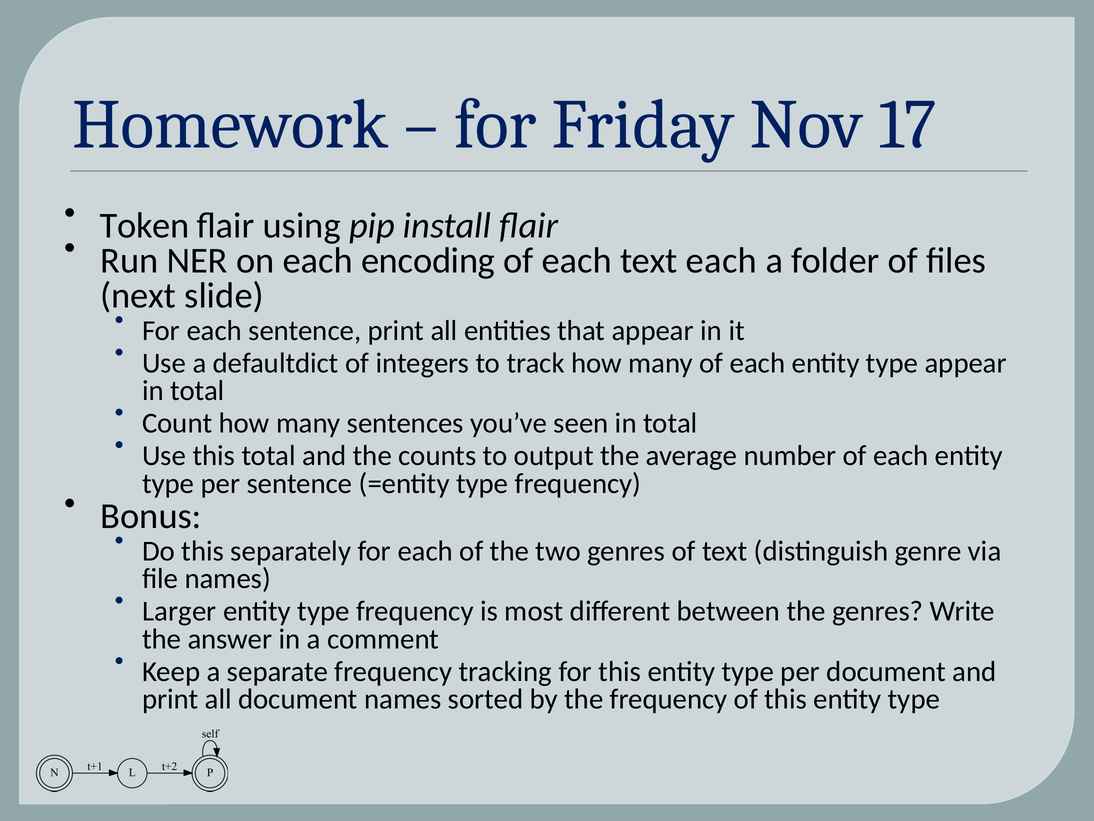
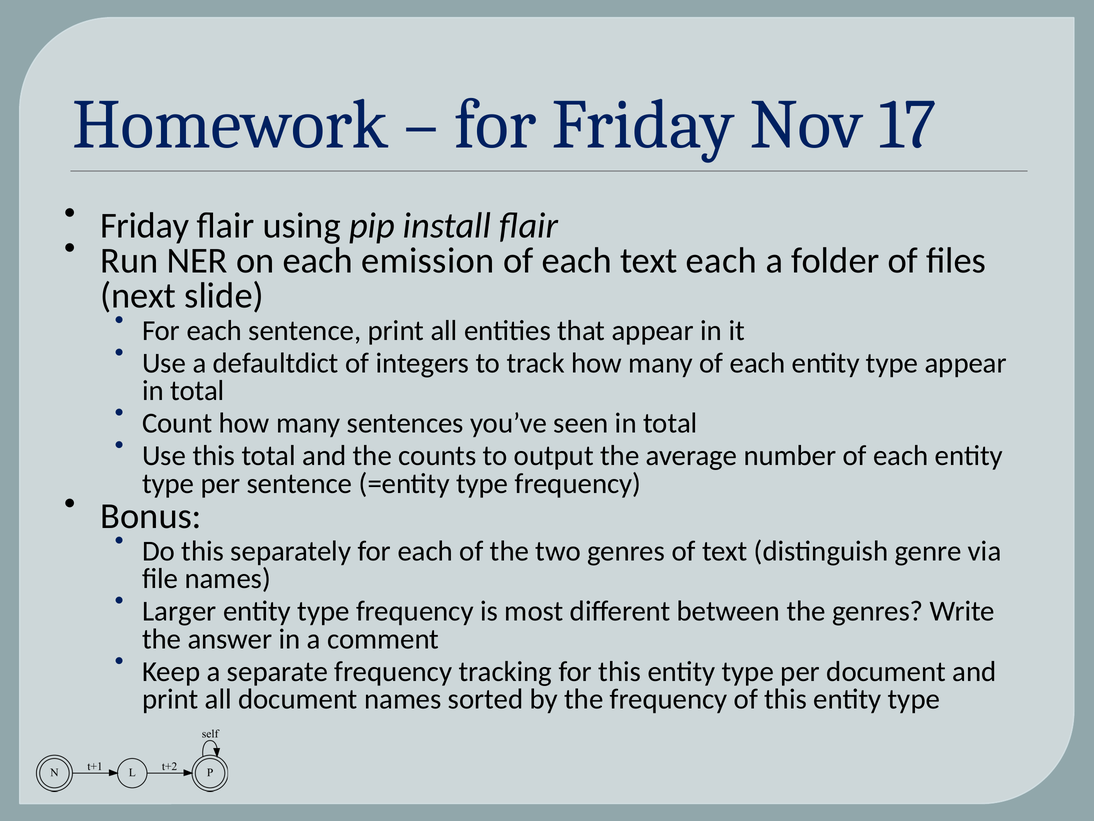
Token: Token -> Friday (145, 225)
encoding: encoding -> emission (428, 260)
